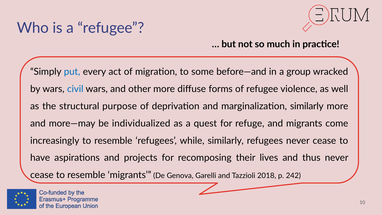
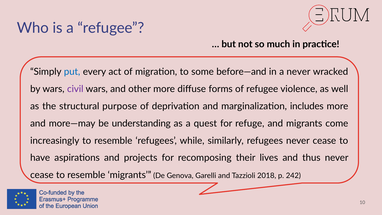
a group: group -> never (299, 72)
civil colour: blue -> purple (75, 89)
marginalization similarly: similarly -> includes (307, 106)
individualized: individualized -> understanding (141, 123)
